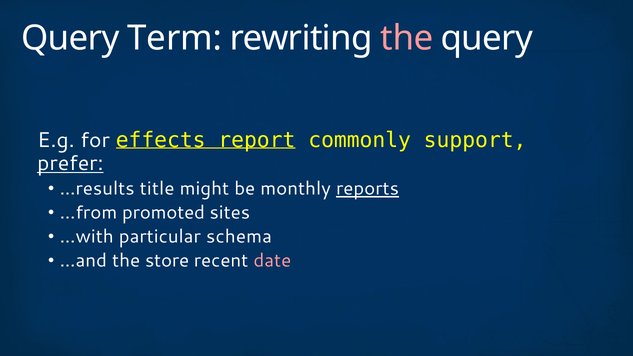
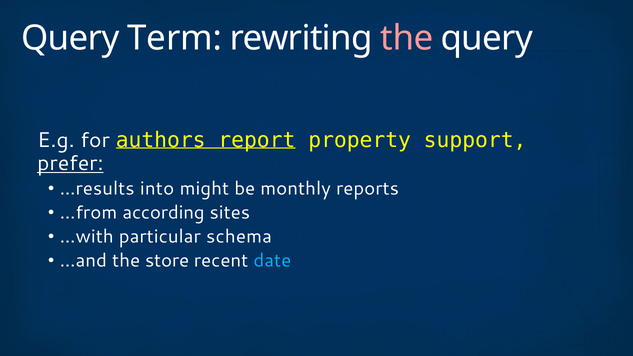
effects: effects -> authors (161, 140)
commonly: commonly -> property (360, 140)
title: title -> into (157, 189)
reports underline: present -> none (368, 189)
promoted: promoted -> according (164, 213)
date colour: pink -> light blue (272, 261)
